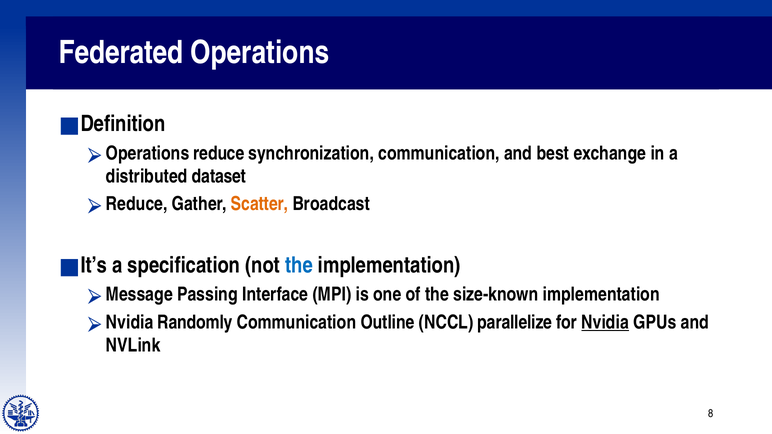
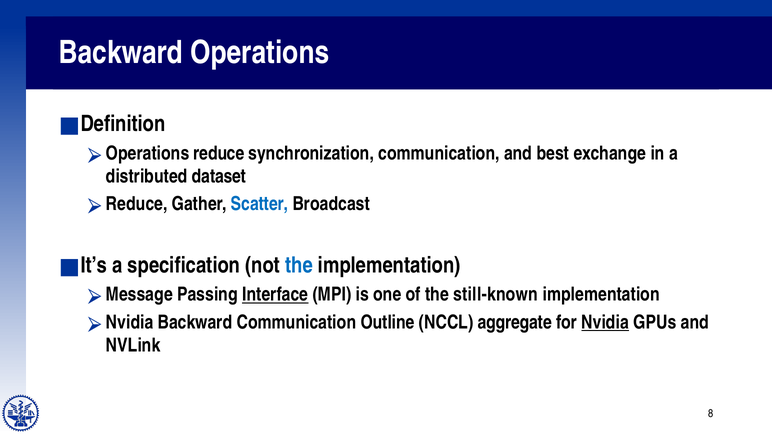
Federated: Federated -> Backward (121, 53)
Scatter colour: orange -> blue (260, 204)
Interface underline: none -> present (275, 295)
size-known: size-known -> still-known (496, 295)
Randomly: Randomly -> Backward (195, 322)
parallelize: parallelize -> aggregate (515, 322)
